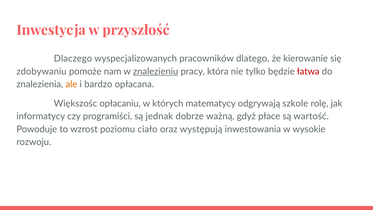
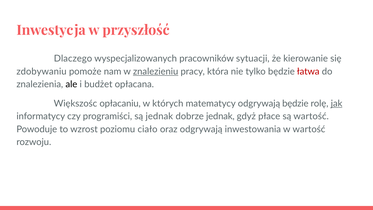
dlatego: dlatego -> sytuacji (253, 59)
ale colour: orange -> black (71, 84)
bardzo: bardzo -> budżet (98, 84)
odgrywają szkole: szkole -> będzie (295, 103)
jak underline: none -> present (337, 103)
dobrze ważną: ważną -> jednak (220, 116)
oraz występują: występują -> odgrywają (201, 129)
w wysokie: wysokie -> wartość (309, 129)
